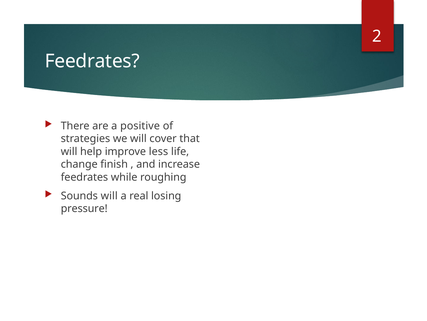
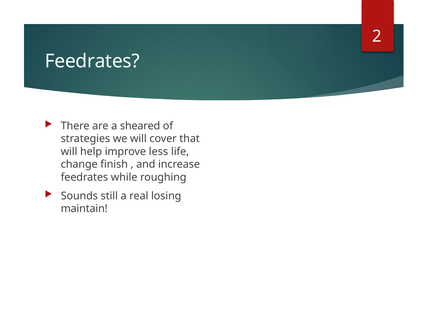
positive: positive -> sheared (140, 126)
Sounds will: will -> still (109, 196)
pressure: pressure -> maintain (84, 208)
